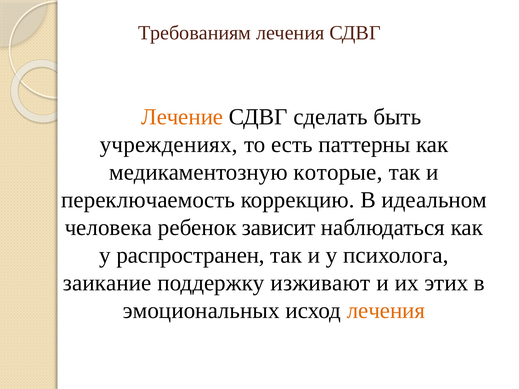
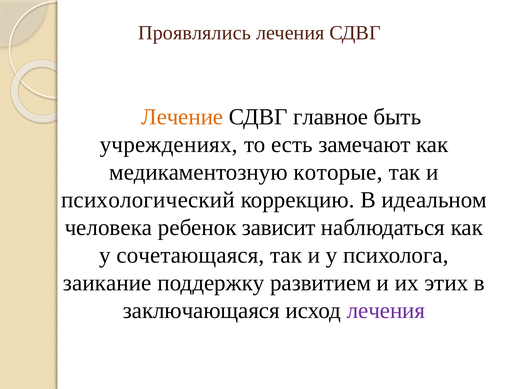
Требованиям: Требованиям -> Проявлялись (194, 33)
сделать: сделать -> главное (331, 117)
паттерны: паттерны -> замечают (364, 144)
переключаемость: переключаемость -> психологический (148, 200)
распространен: распространен -> сочетающаяся (190, 255)
изживают: изживают -> развитием (321, 283)
эмоциональных: эмоциональных -> заключающаяся (201, 311)
лечения colour: orange -> purple (386, 311)
